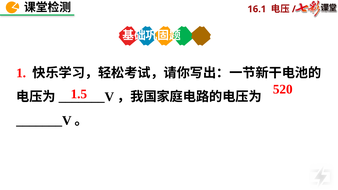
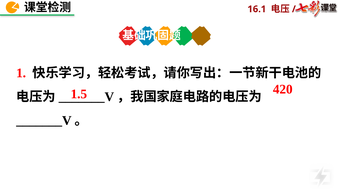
520: 520 -> 420 (283, 89)
